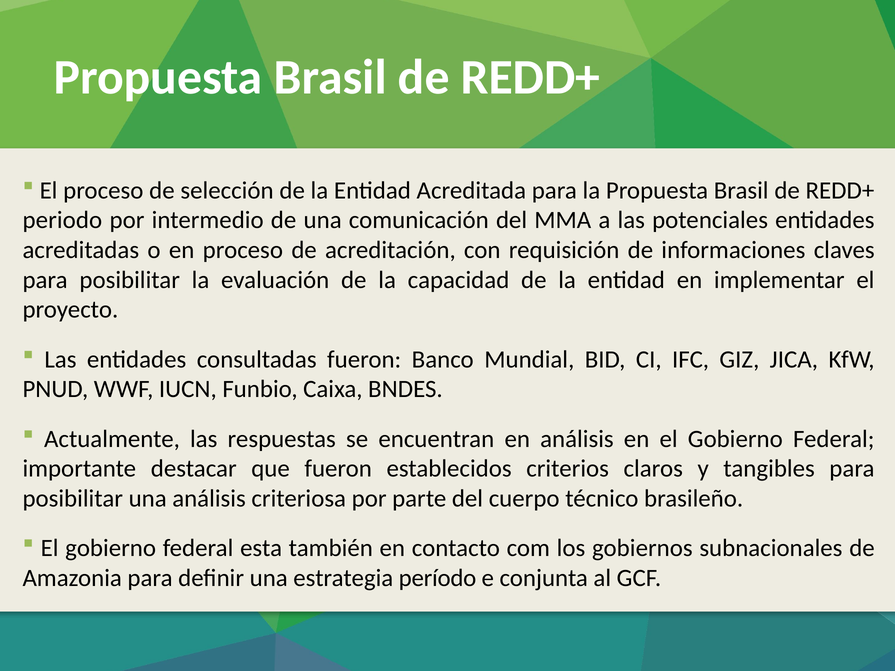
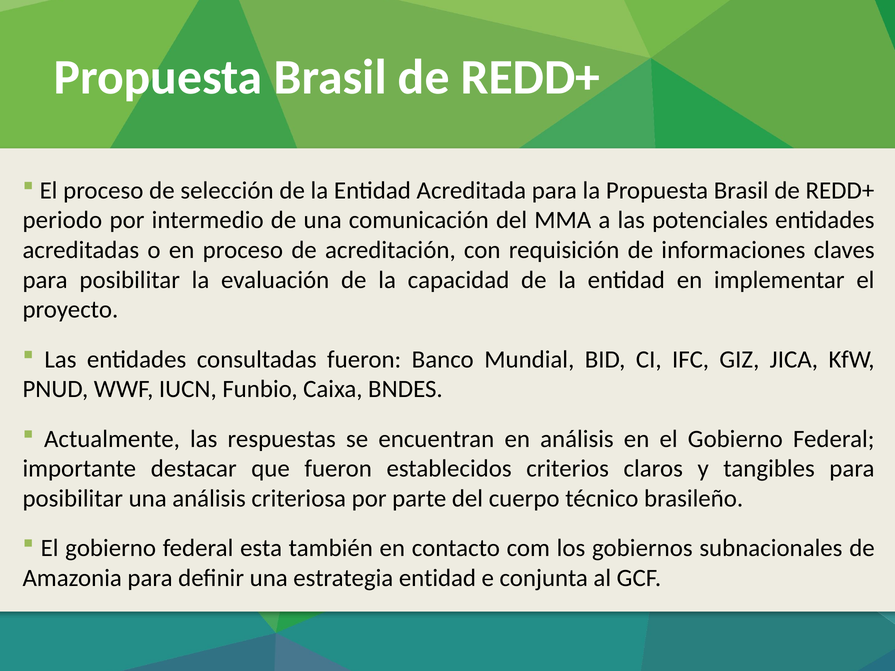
estrategia período: período -> entidad (437, 578)
